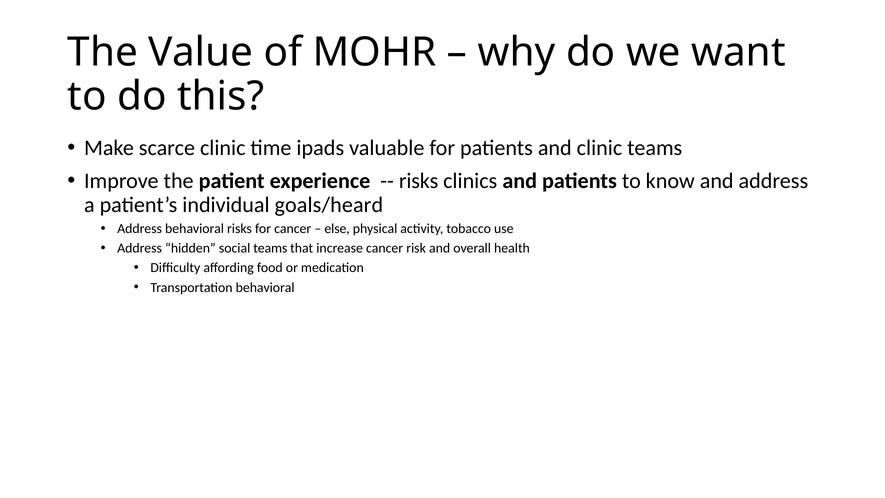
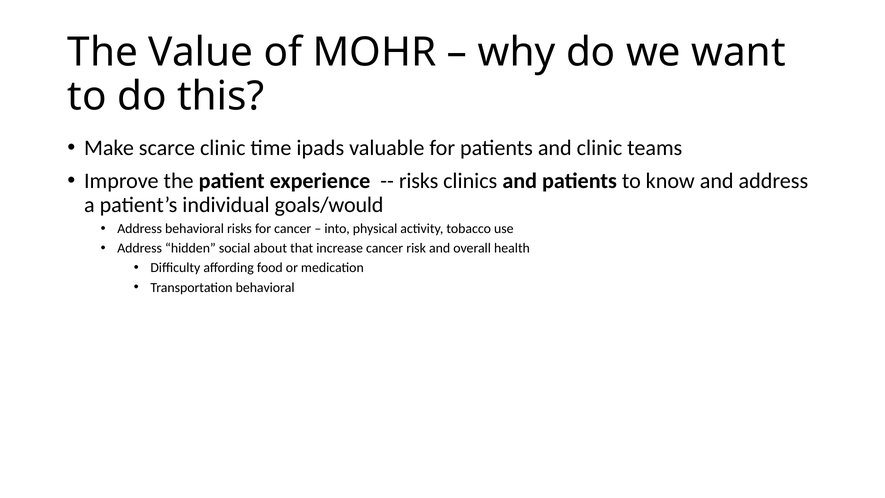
goals/heard: goals/heard -> goals/would (329, 205)
else: else -> into (337, 229)
social teams: teams -> about (270, 248)
